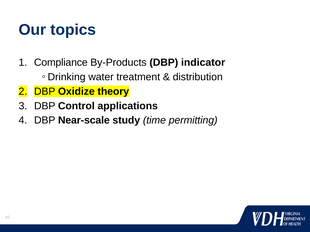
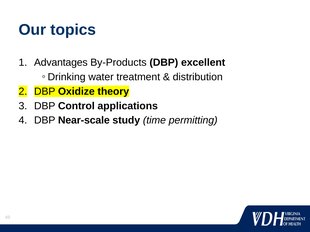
Compliance: Compliance -> Advantages (61, 63)
indicator: indicator -> excellent (203, 63)
